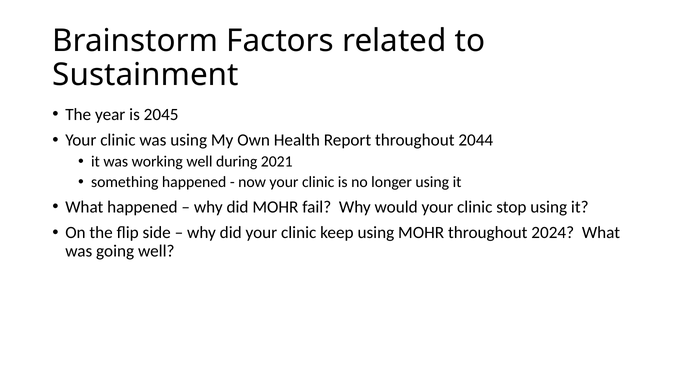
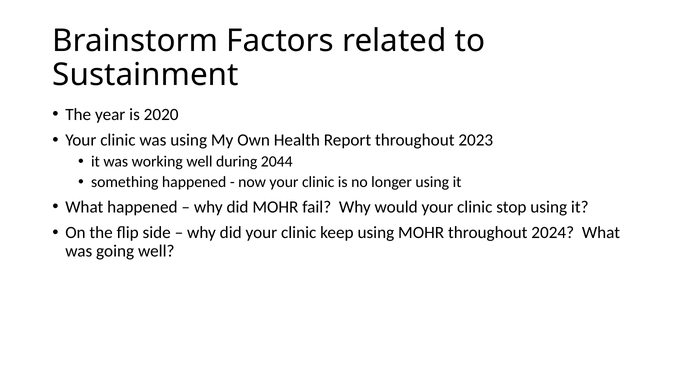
2045: 2045 -> 2020 (161, 115)
2044: 2044 -> 2023 (476, 140)
2021: 2021 -> 2044 (277, 162)
